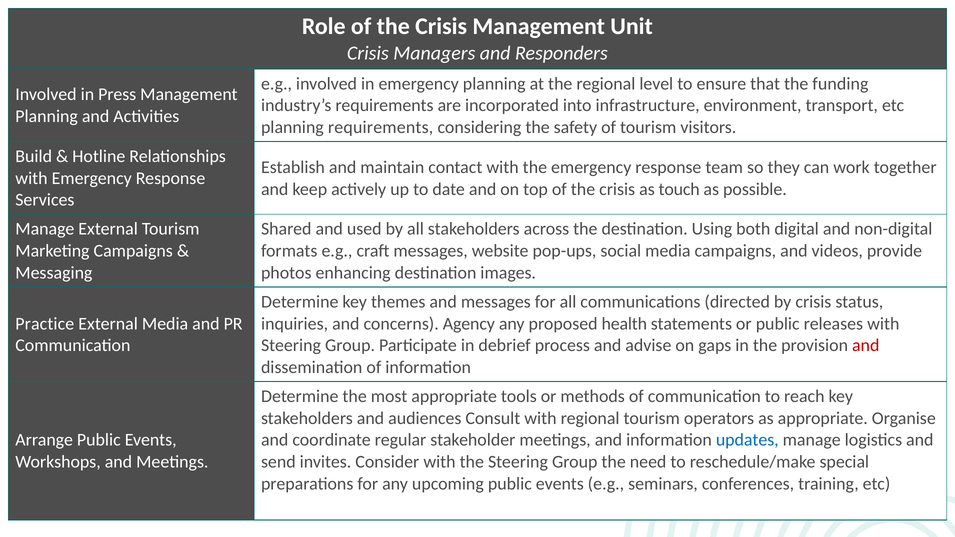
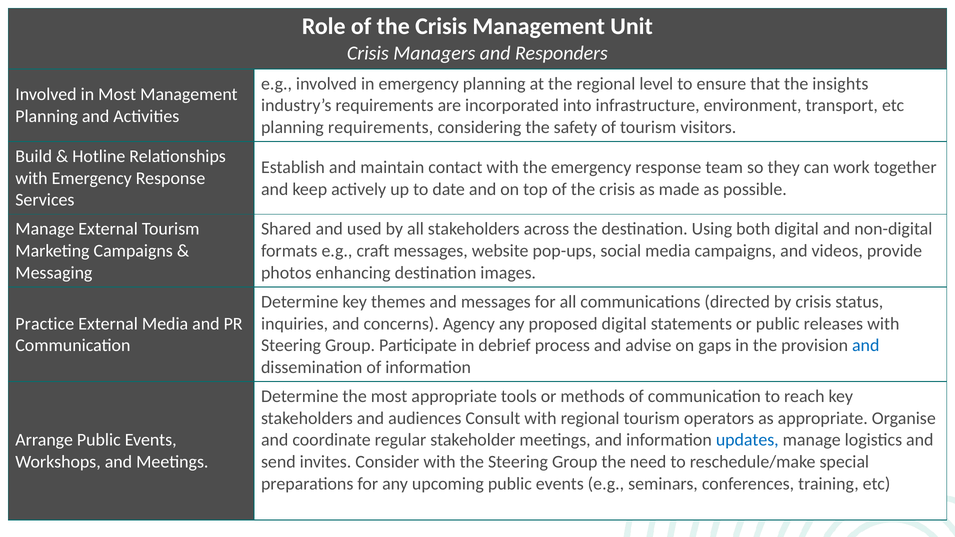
funding: funding -> insights (840, 84)
in Press: Press -> Most (117, 95)
touch: touch -> made (679, 189)
proposed health: health -> digital (624, 324)
and colour: red -> blue (866, 346)
